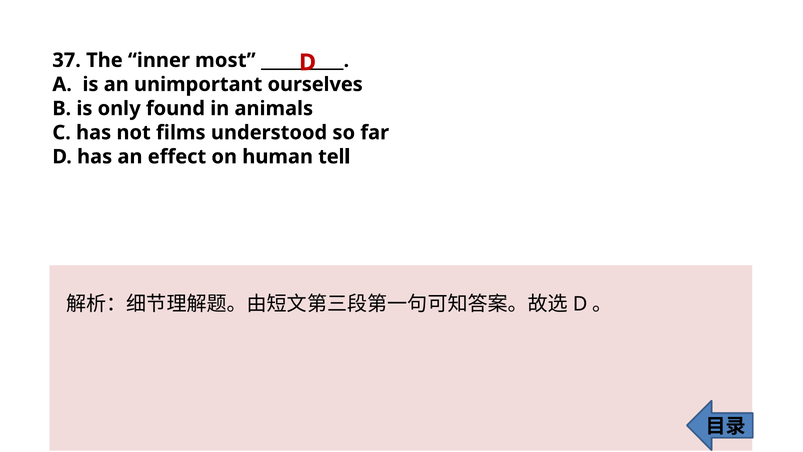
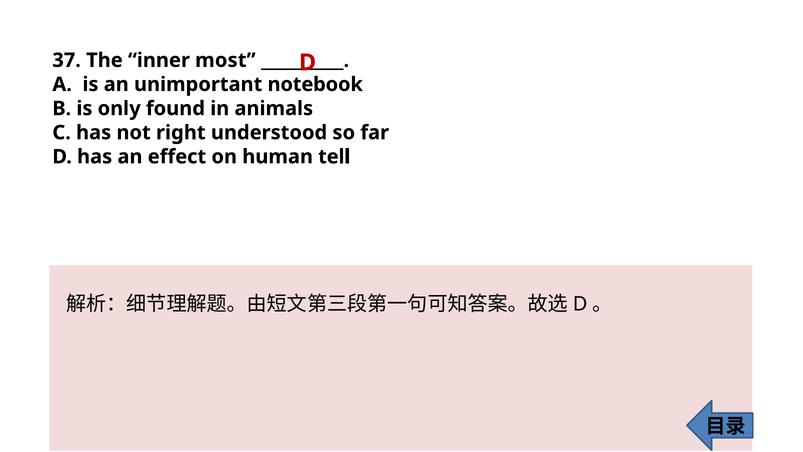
ourselves: ourselves -> notebook (315, 84)
films: films -> right (181, 133)
